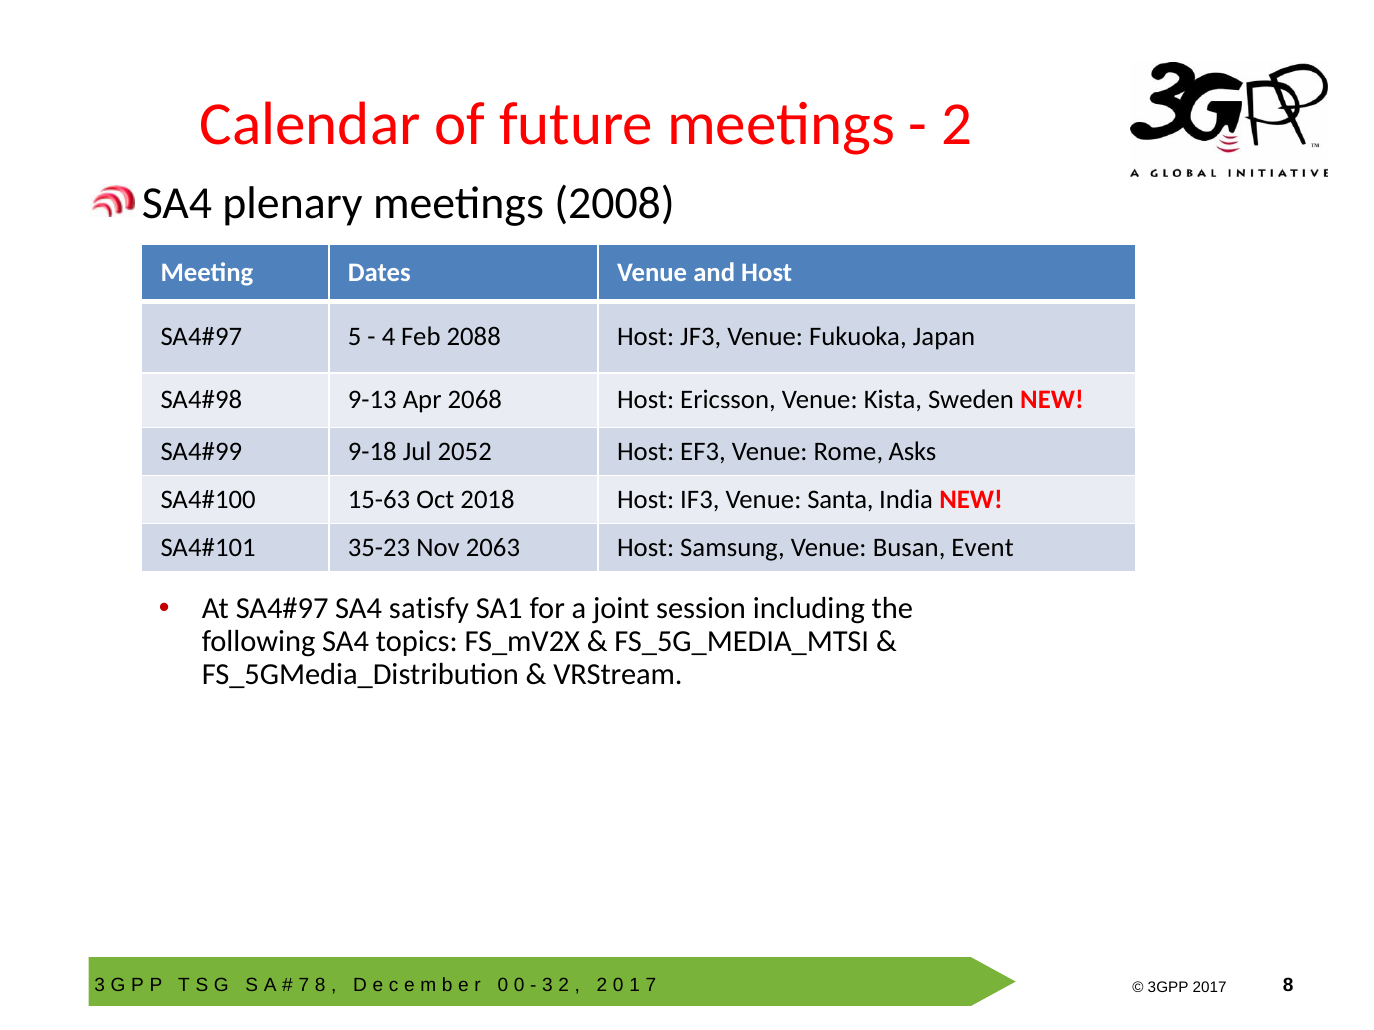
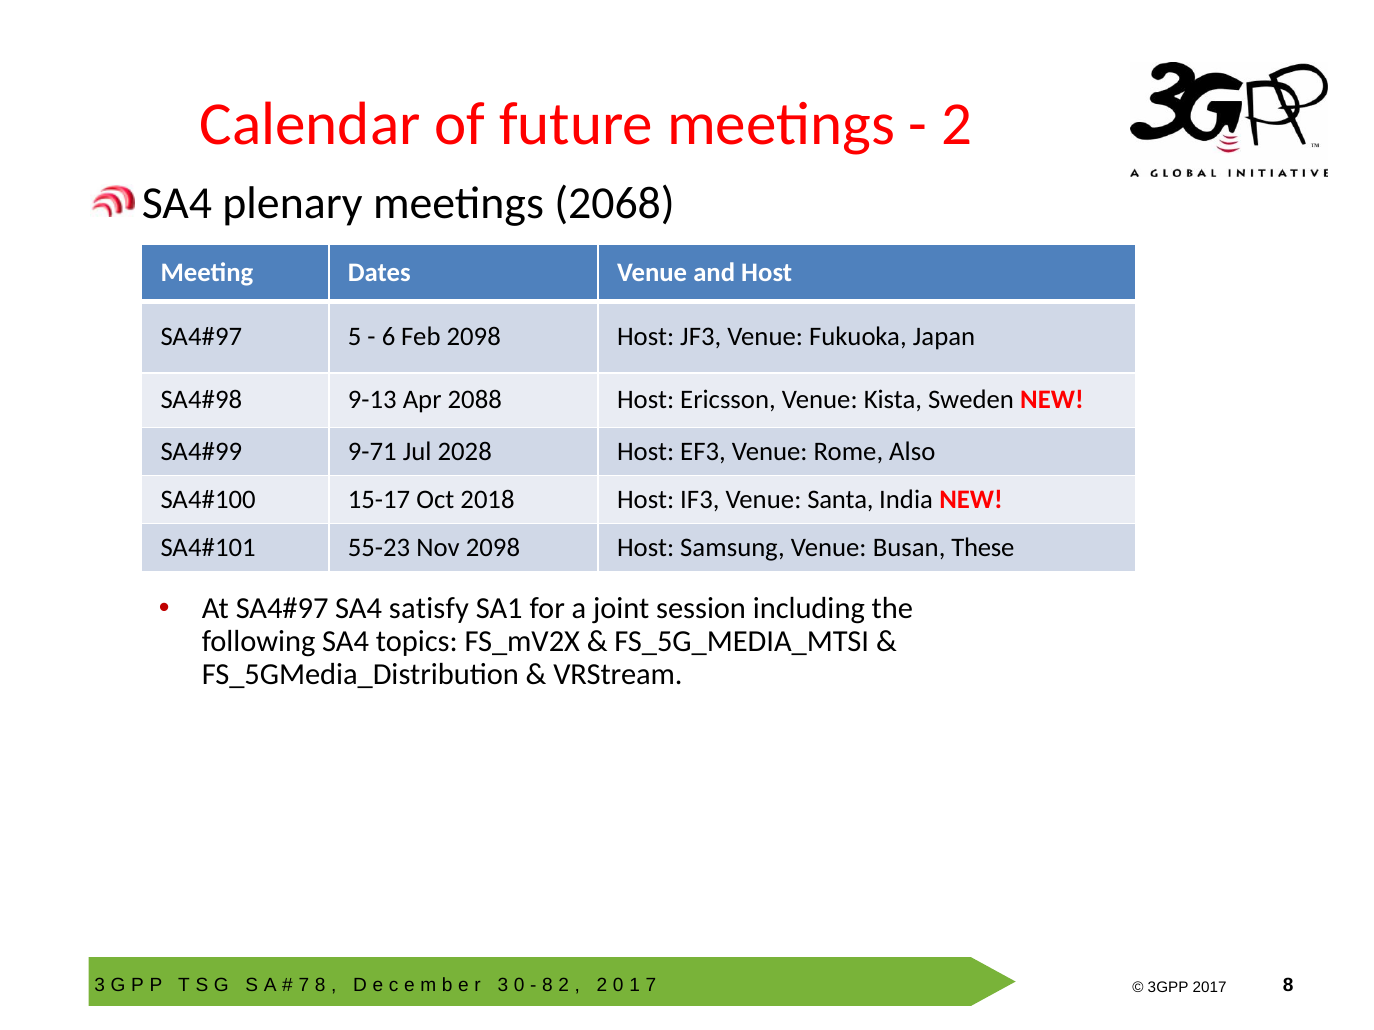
2008: 2008 -> 2068 (615, 204)
4: 4 -> 6 (389, 337)
Feb 2088: 2088 -> 2098 (474, 337)
2068: 2068 -> 2088 (475, 400)
9-18: 9-18 -> 9-71 (372, 452)
2052: 2052 -> 2028 (465, 452)
Asks: Asks -> Also (912, 452)
15-63: 15-63 -> 15-17 (379, 500)
35-23: 35-23 -> 55-23 (379, 548)
Nov 2063: 2063 -> 2098 (493, 548)
Event: Event -> These (983, 548)
0: 0 -> 3 (503, 985)
3: 3 -> 8 (547, 985)
